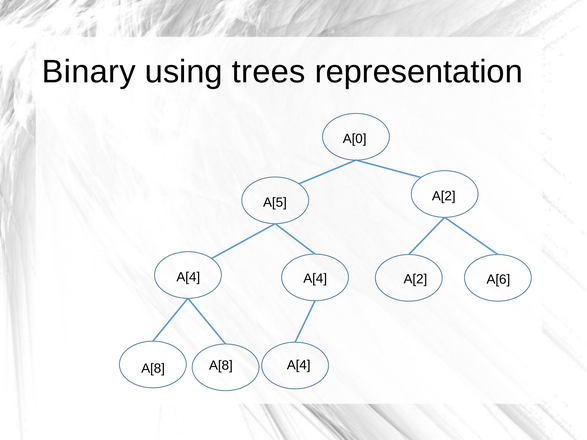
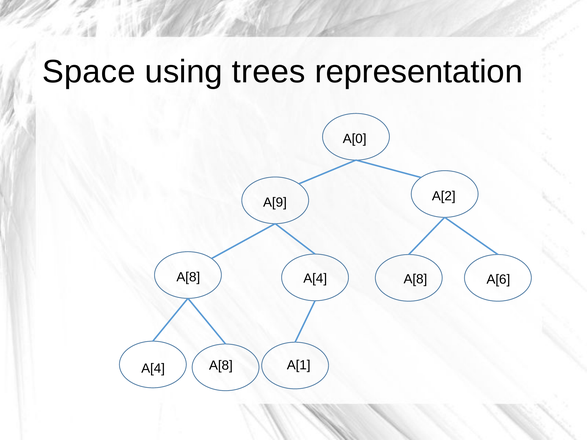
Binary: Binary -> Space (89, 72)
A[5: A[5 -> A[9 (275, 203)
A[4: A[4 -> A[8 (188, 277)
A[2: A[2 -> A[8 (415, 279)
A[8: A[8 -> A[4 (153, 369)
A[8 A[4: A[4 -> A[1 (299, 365)
